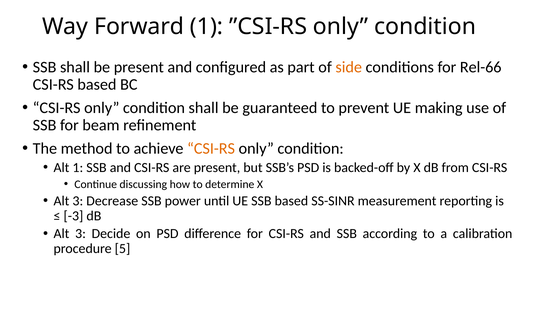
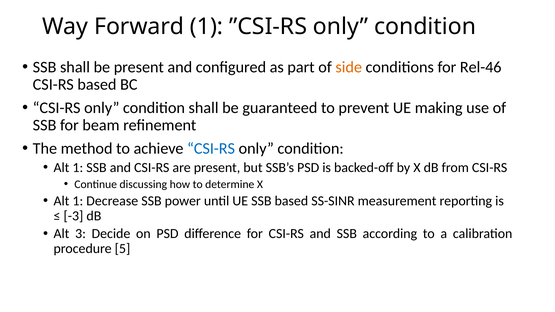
Rel-66: Rel-66 -> Rel-46 (481, 67)
CSI-RS colour: orange -> blue (211, 149)
3: 3 -> 1 (78, 201)
